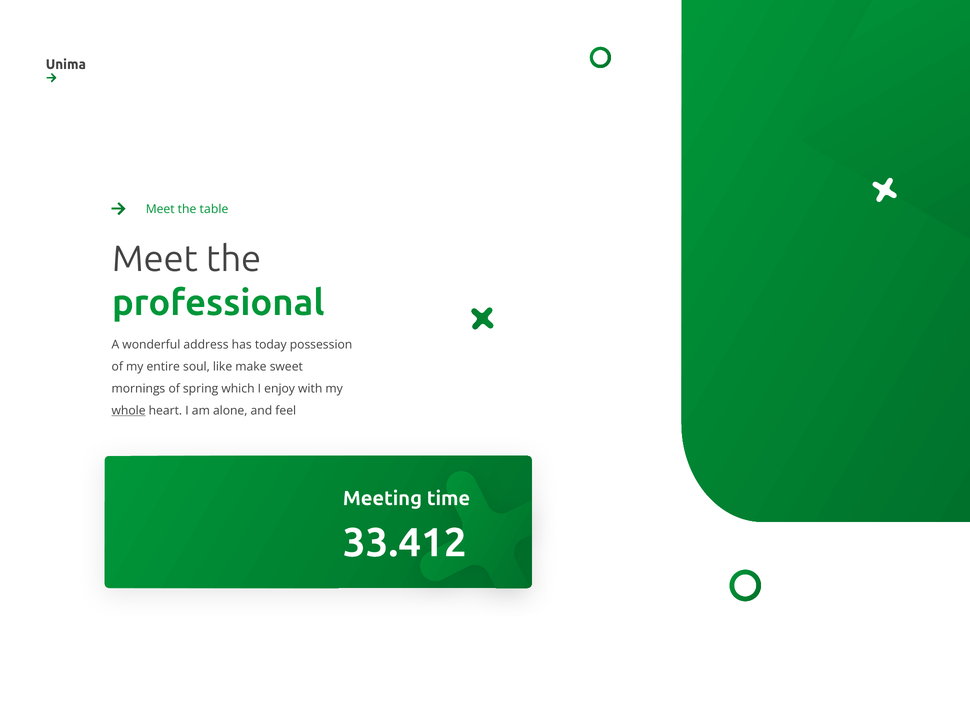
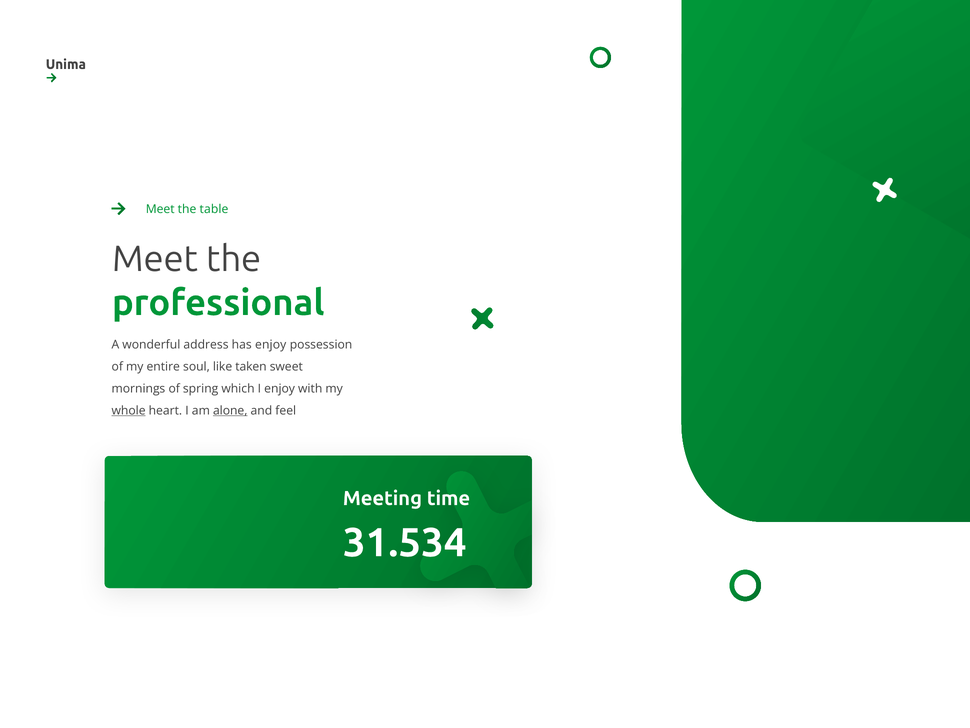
has today: today -> enjoy (271, 345)
make: make -> taken (251, 366)
alone underline: none -> present (230, 410)
33.412: 33.412 -> 31.534 (405, 542)
